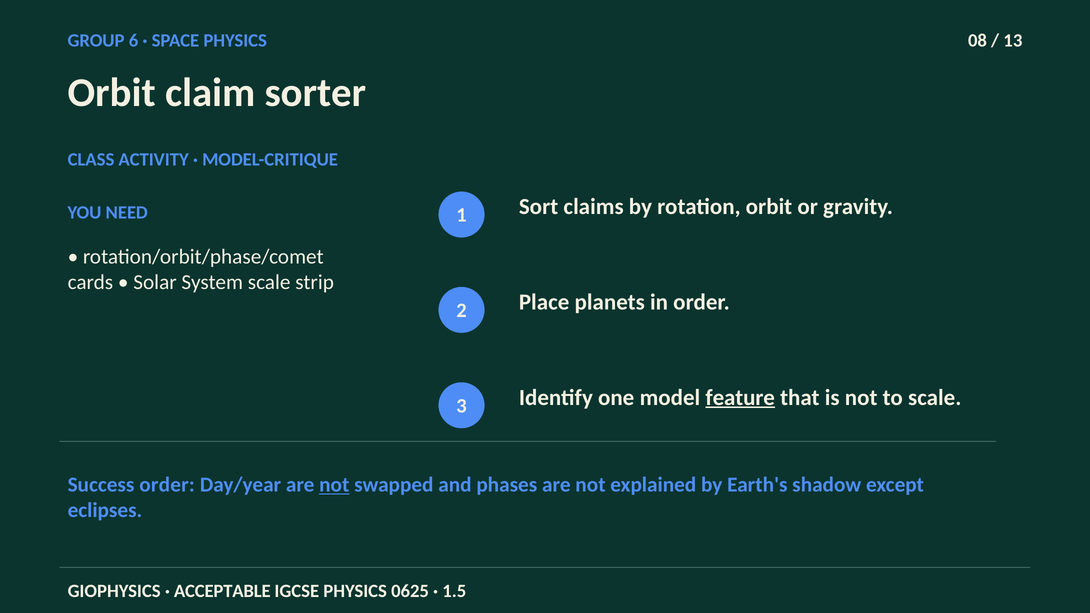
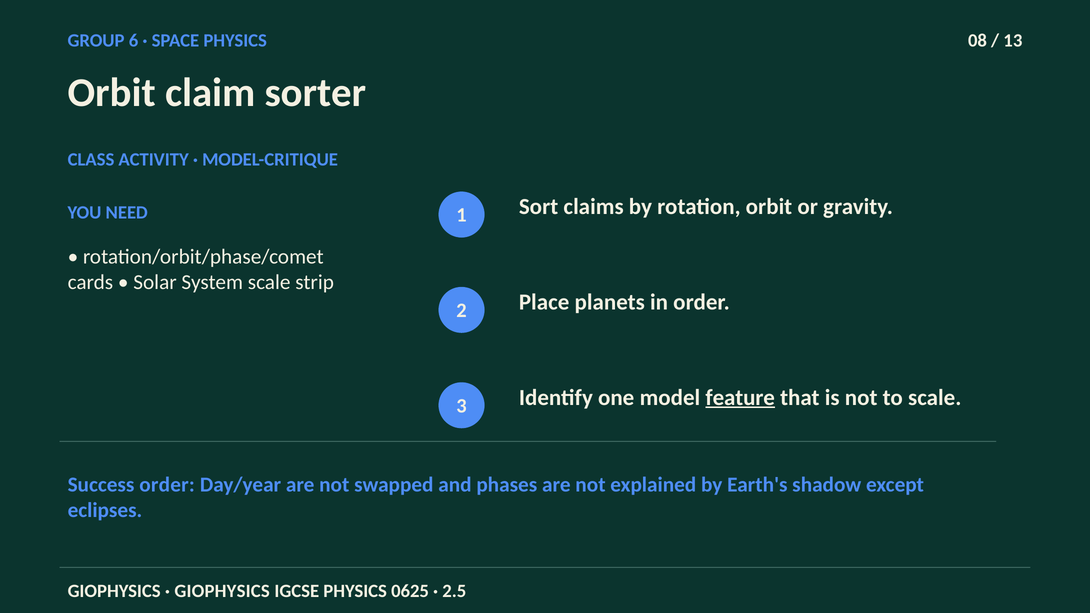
not underline: present -> none (334, 485)
ACCEPTABLE: ACCEPTABLE -> GIOPHYSICS (222, 591)
1.5: 1.5 -> 2.5 (454, 591)
